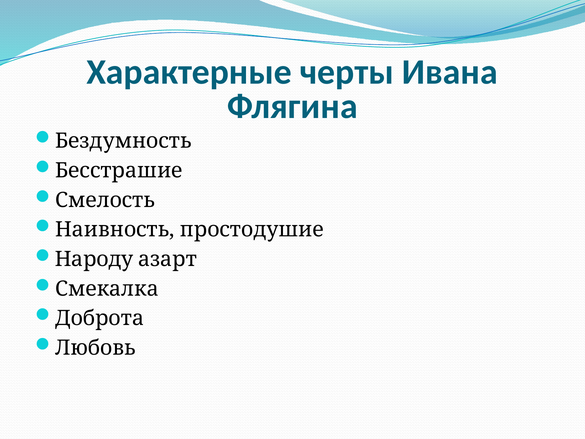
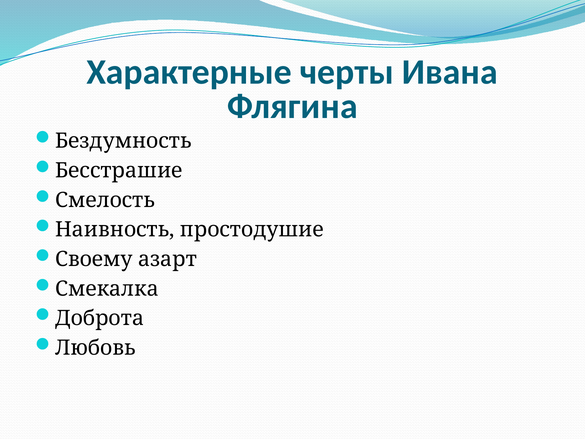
Народу: Народу -> Своему (94, 259)
